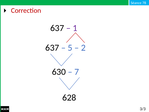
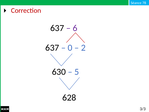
1: 1 -> 6 (75, 28)
5: 5 -> 0 (70, 48)
7: 7 -> 5 (77, 72)
